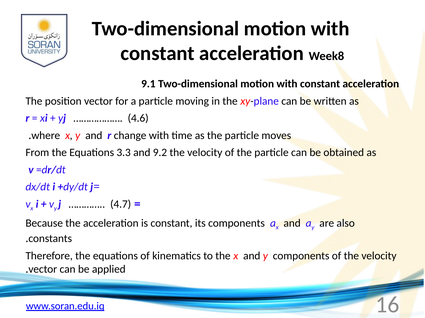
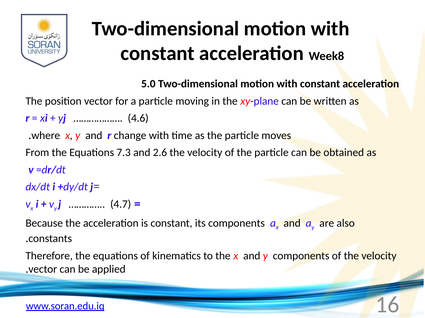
9.1: 9.1 -> 5.0 (148, 84)
3.3: 3.3 -> 7.3 (124, 153)
9.2: 9.2 -> 2.6 (160, 153)
